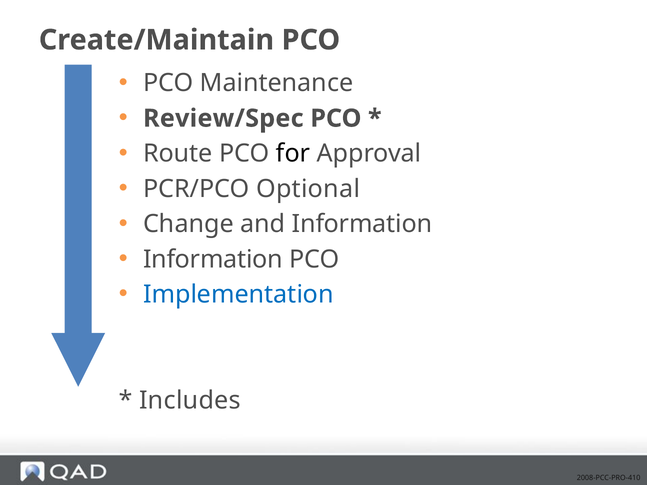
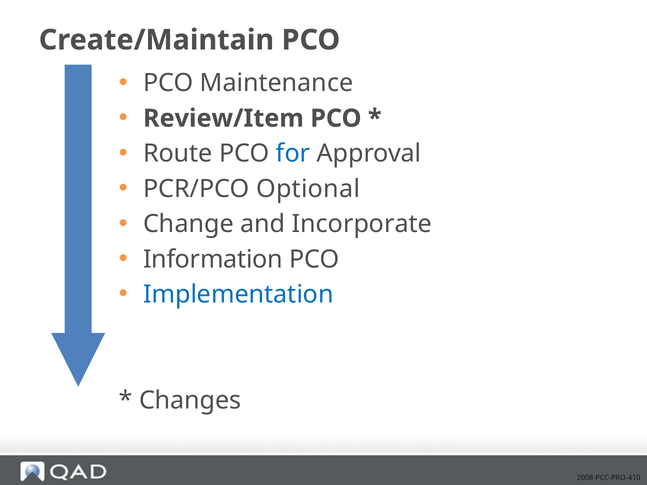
Review/Spec: Review/Spec -> Review/Item (223, 118)
for colour: black -> blue (293, 154)
and Information: Information -> Incorporate (362, 224)
Includes: Includes -> Changes (190, 400)
